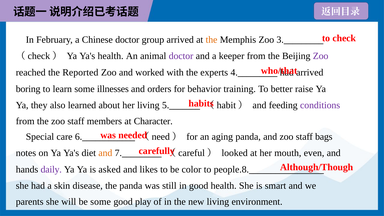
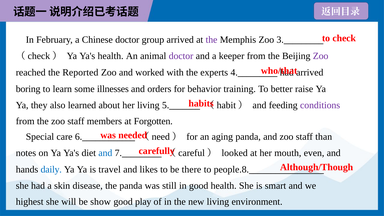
the colour: orange -> purple (212, 40)
Character: Character -> Forgotten (153, 121)
bags: bags -> than (324, 137)
and colour: orange -> blue (105, 153)
daily colour: purple -> blue (51, 169)
asked: asked -> travel (110, 169)
color: color -> there (191, 169)
parents: parents -> highest (30, 202)
be some: some -> show (101, 202)
